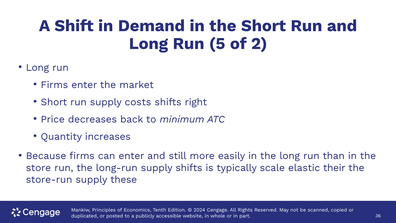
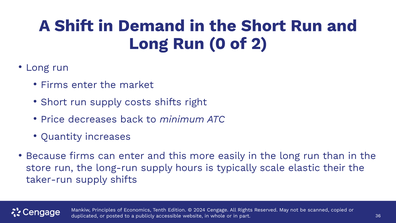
5: 5 -> 0 (217, 43)
still: still -> this (178, 156)
supply shifts: shifts -> hours (189, 168)
store-run: store-run -> taker-run (49, 179)
supply these: these -> shifts (124, 179)
